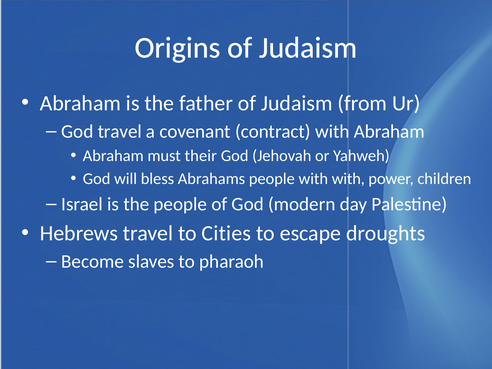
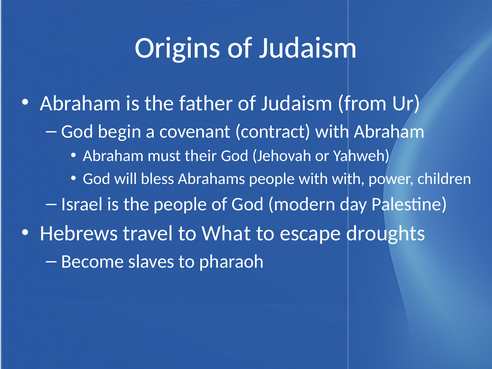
God travel: travel -> begin (120, 131)
Cities: Cities -> What (226, 233)
